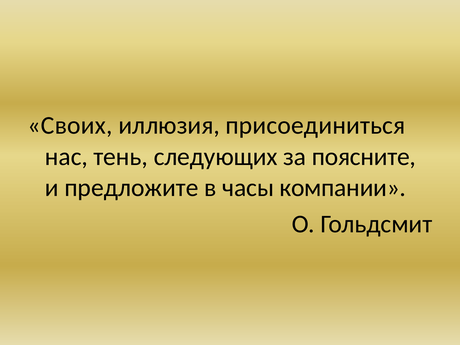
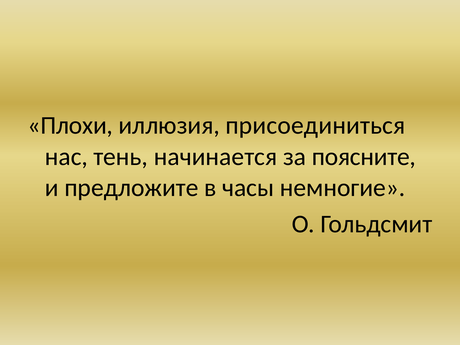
Своих: Своих -> Плохи (70, 126)
следующих: следующих -> начинается (215, 157)
компании: компании -> немногие (343, 188)
